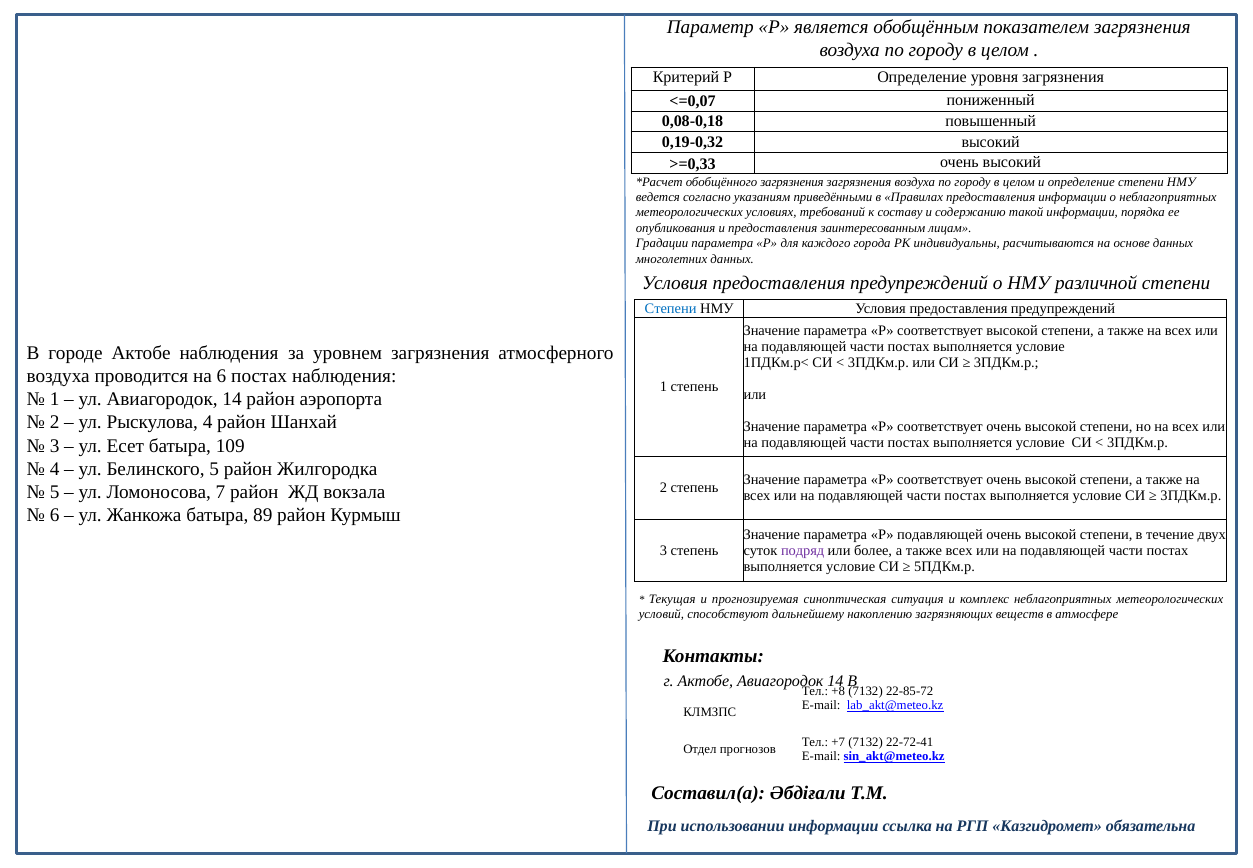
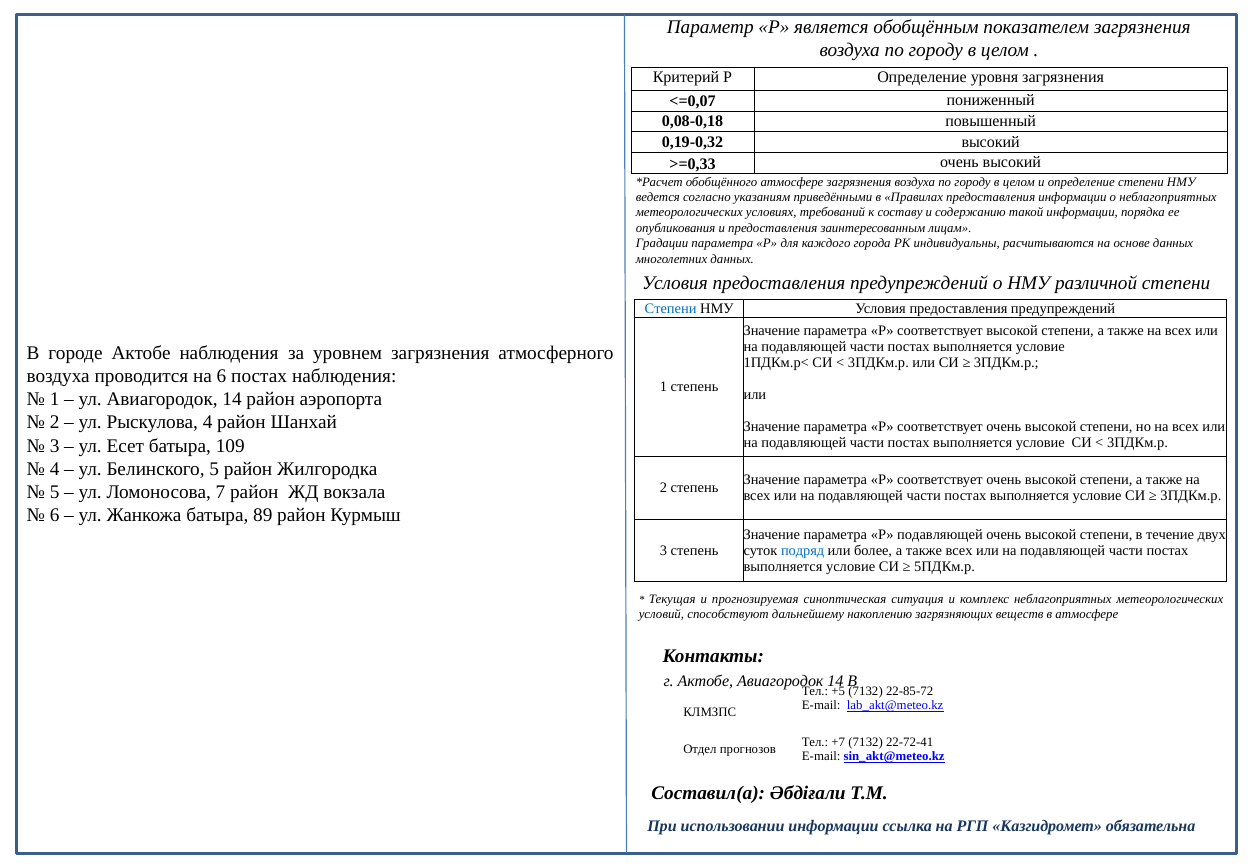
обобщённого загрязнения: загрязнения -> атмосфере (792, 182)
подряд colour: purple -> blue (803, 550)
+8: +8 -> +5 (838, 691)
